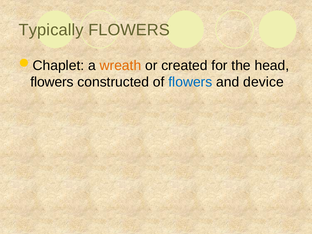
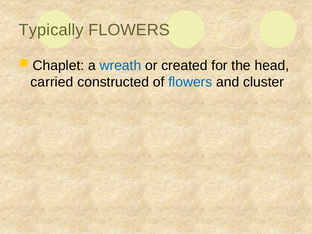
wreath colour: orange -> blue (120, 65)
flowers: flowers -> carried (52, 82)
device: device -> cluster (264, 82)
